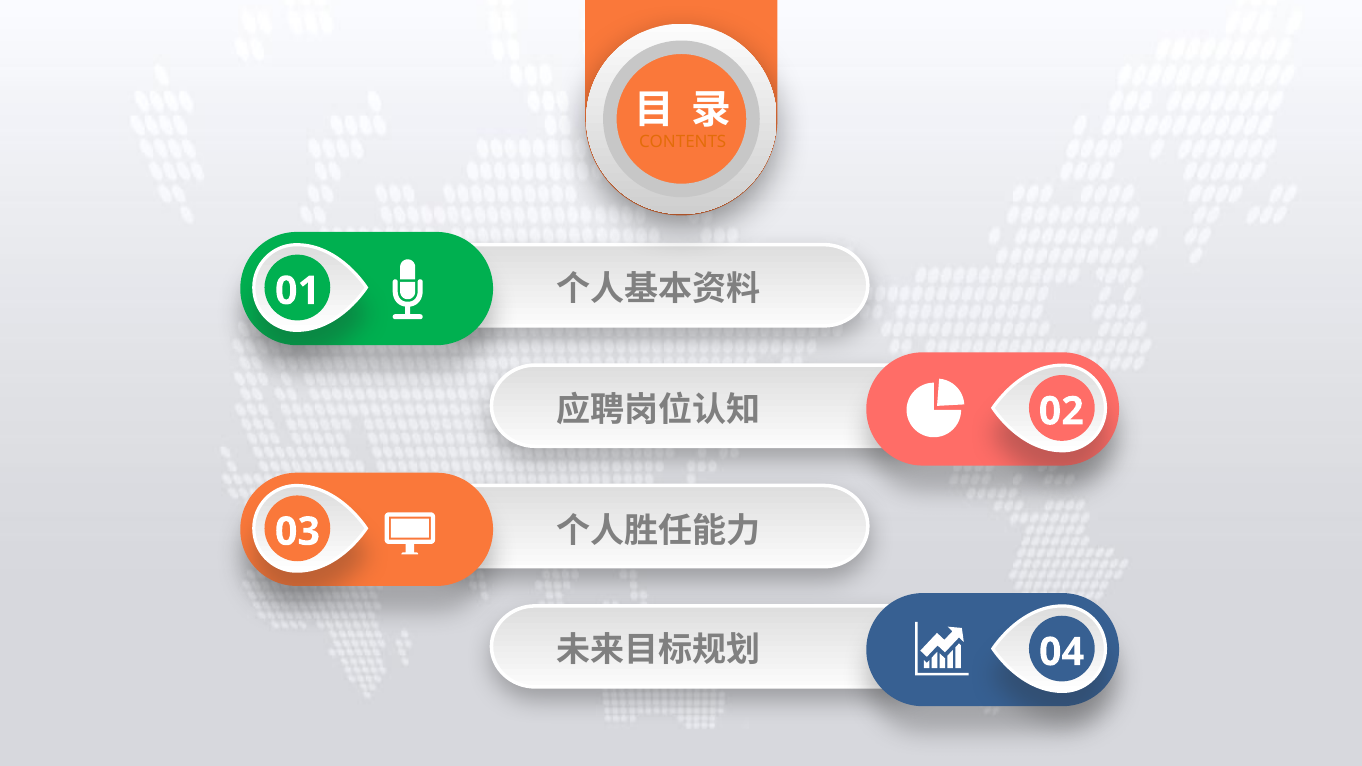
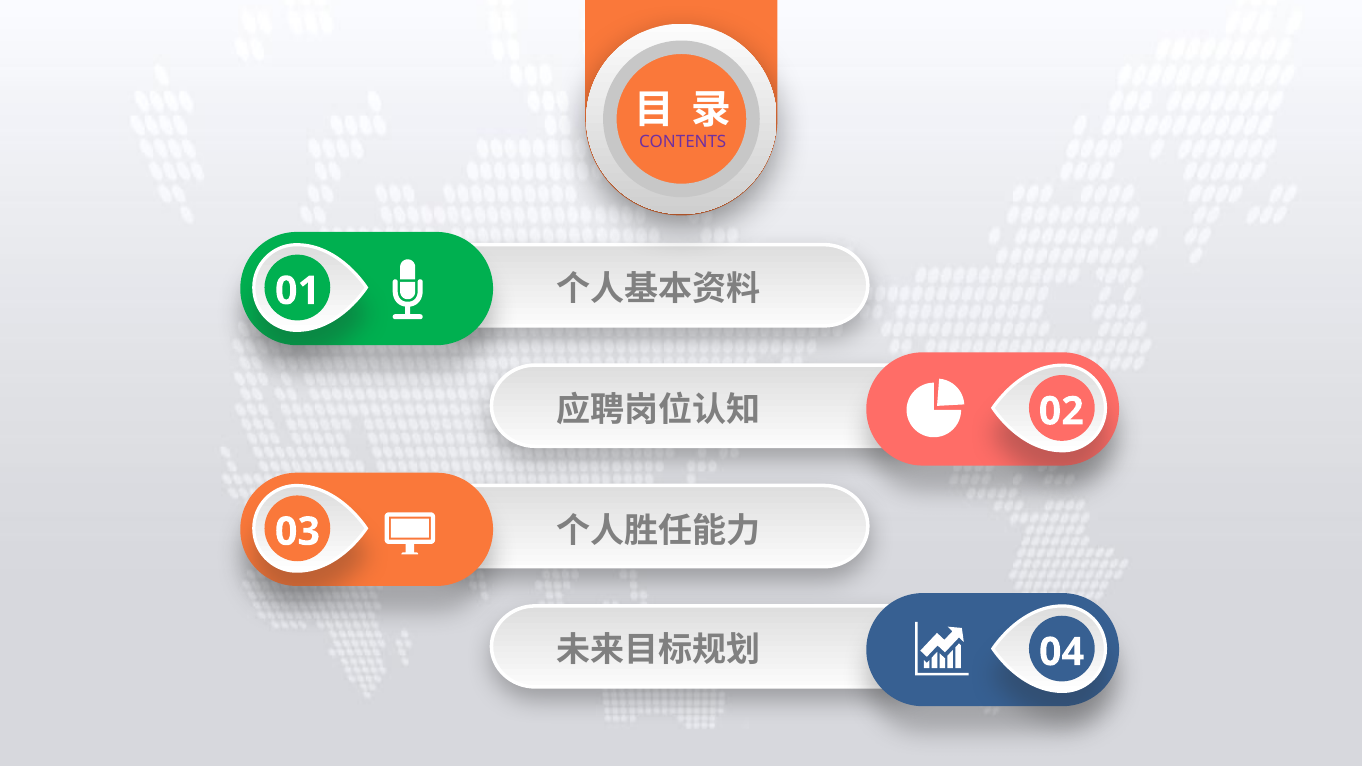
CONTENTS colour: orange -> purple (683, 142)
